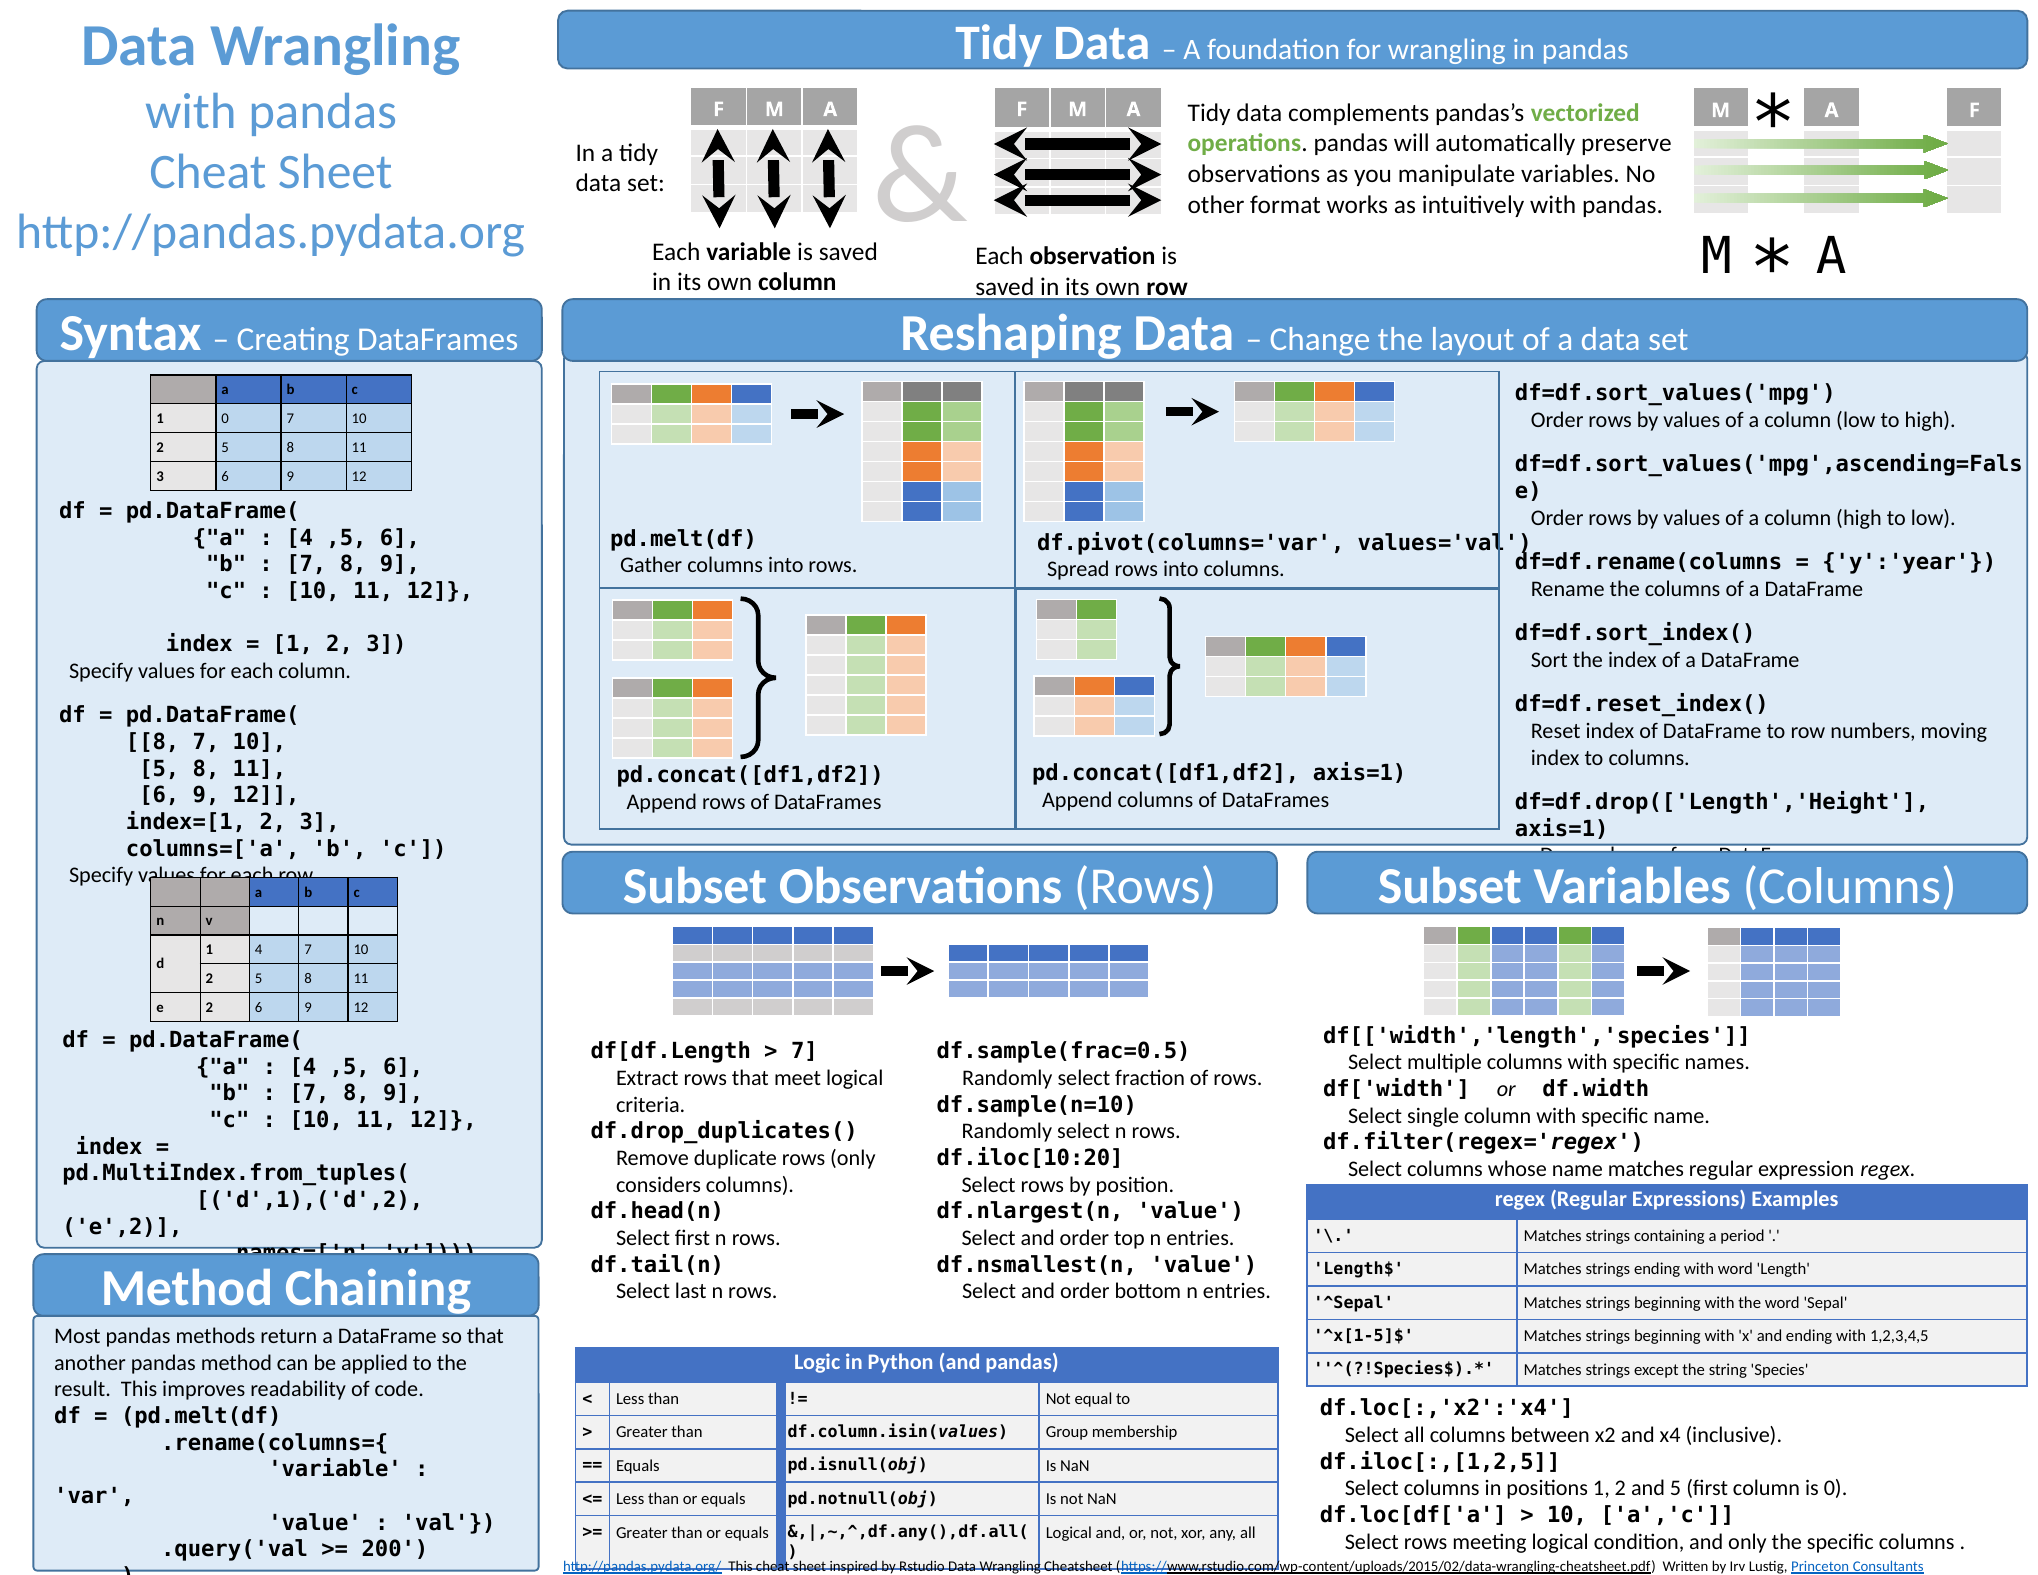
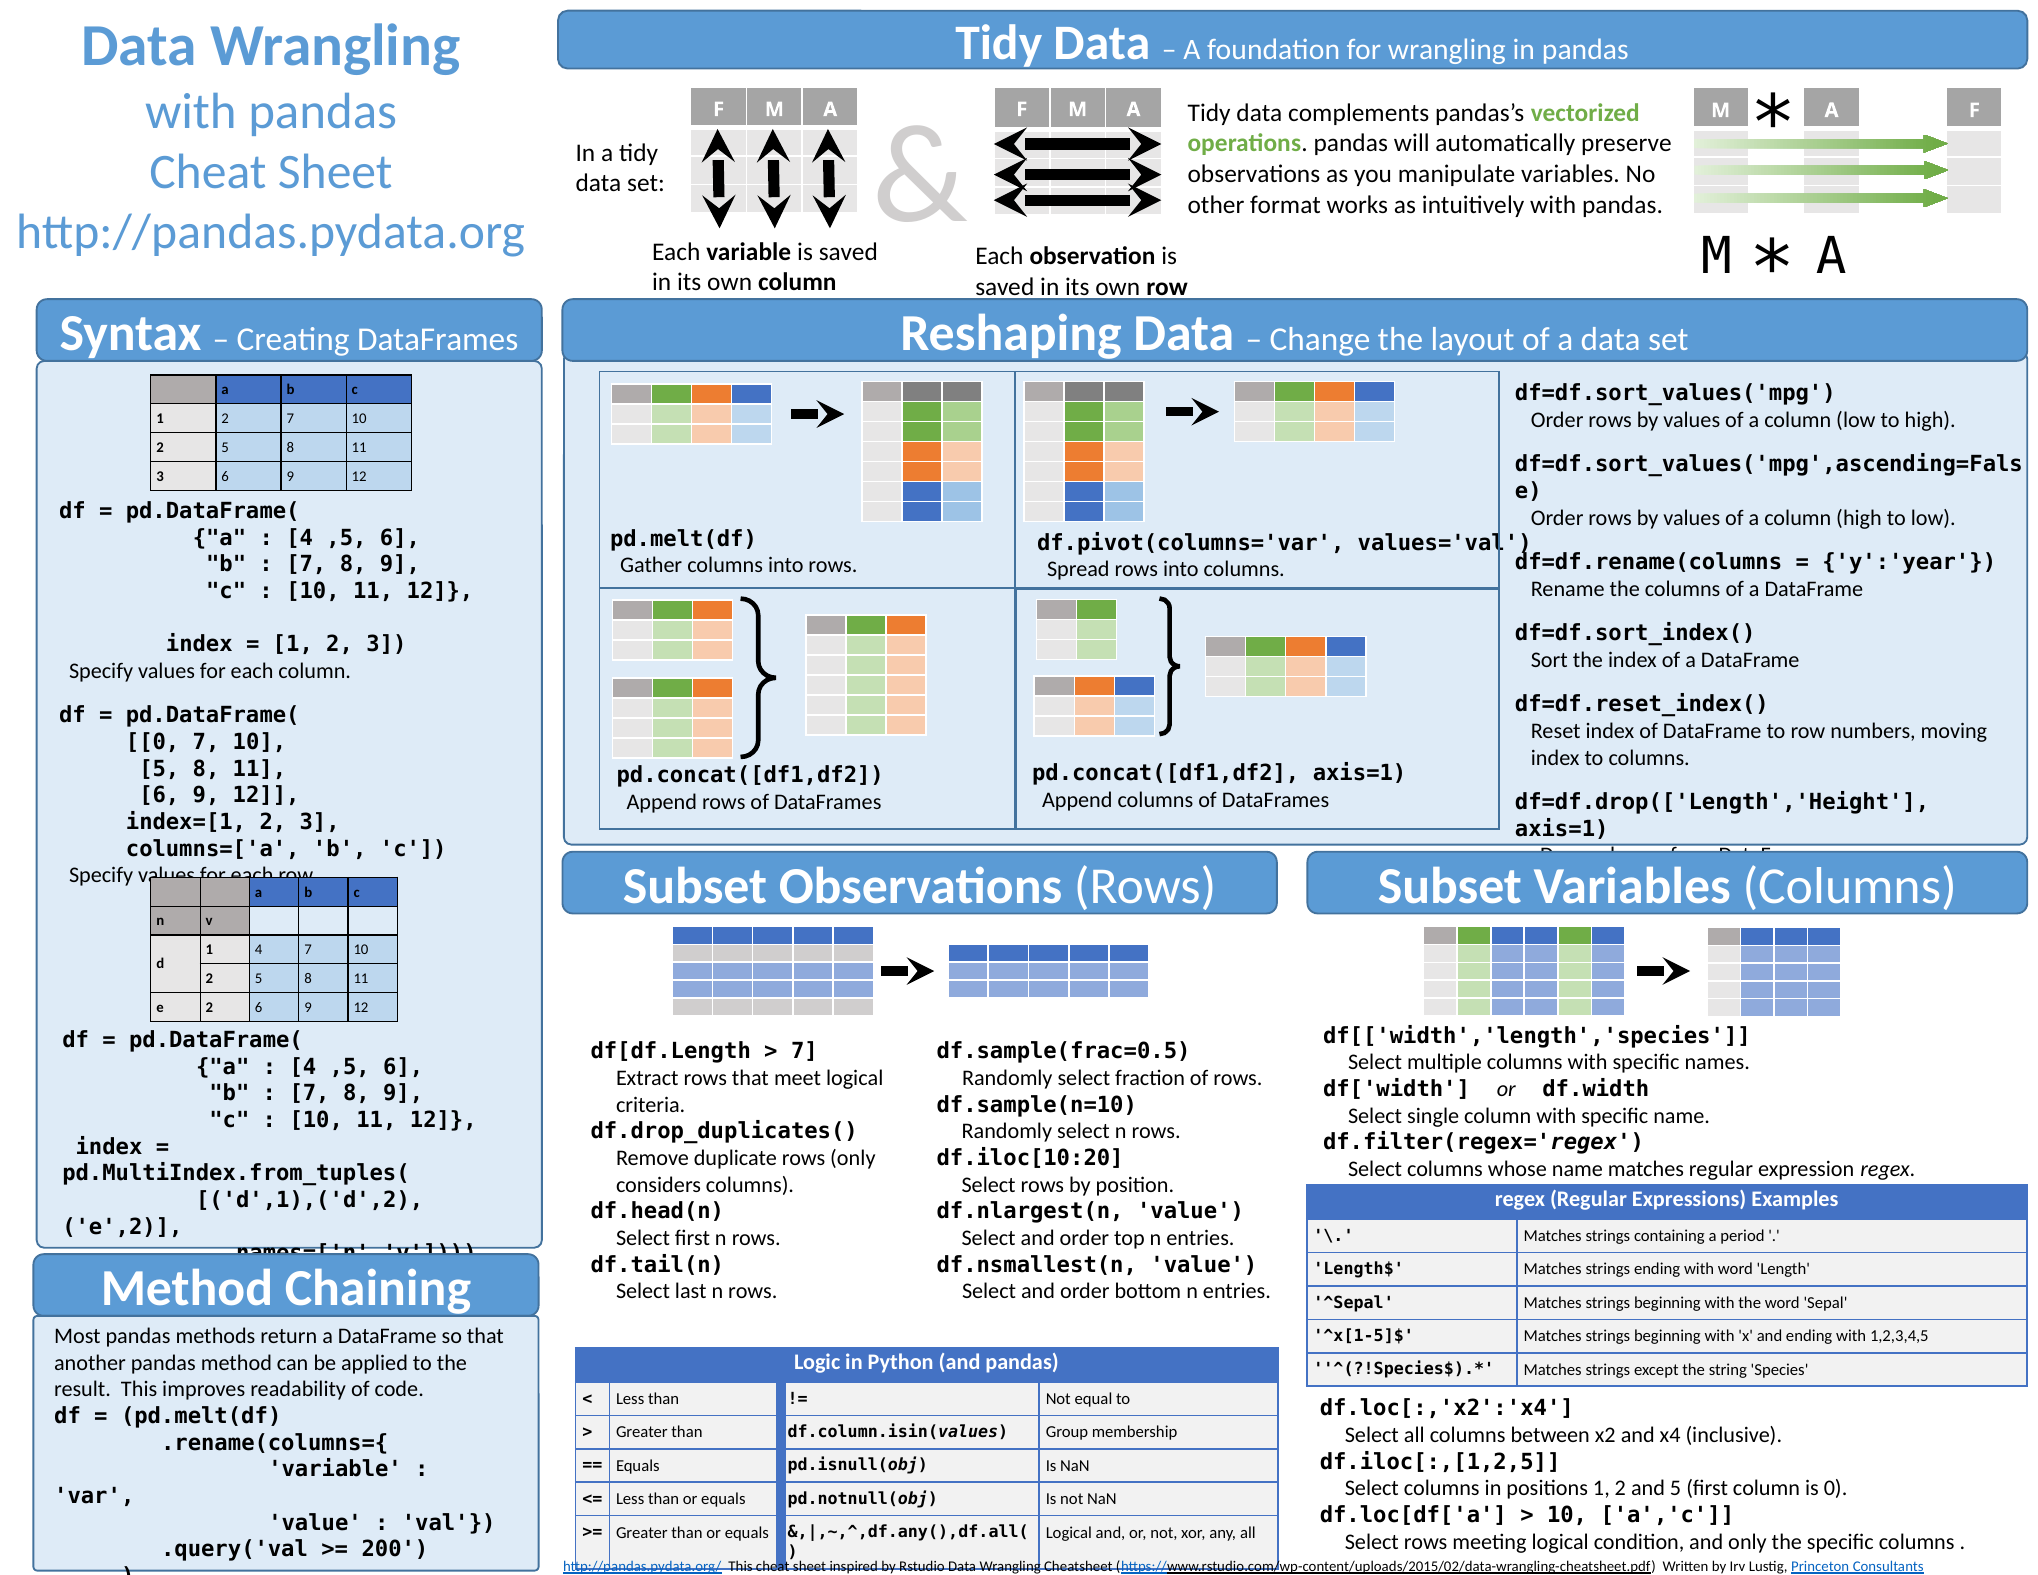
0: 0 -> 2 (225, 419)
8: 8 -> 0 (153, 742)
